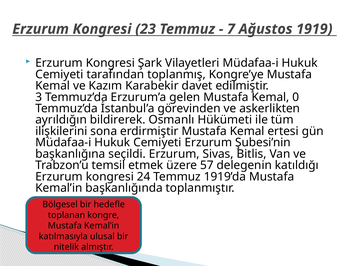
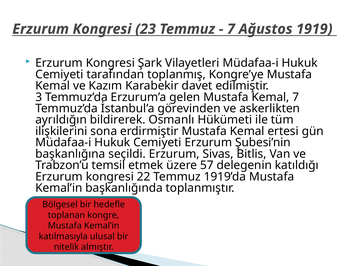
Kemal 0: 0 -> 7 (296, 97)
24: 24 -> 22 (144, 176)
